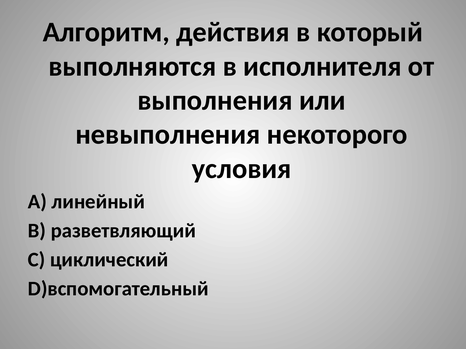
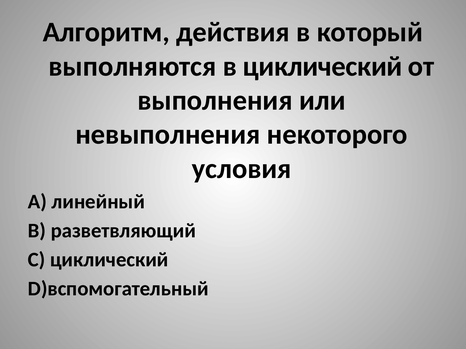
в исполнителя: исполнителя -> циклический (323, 66)
